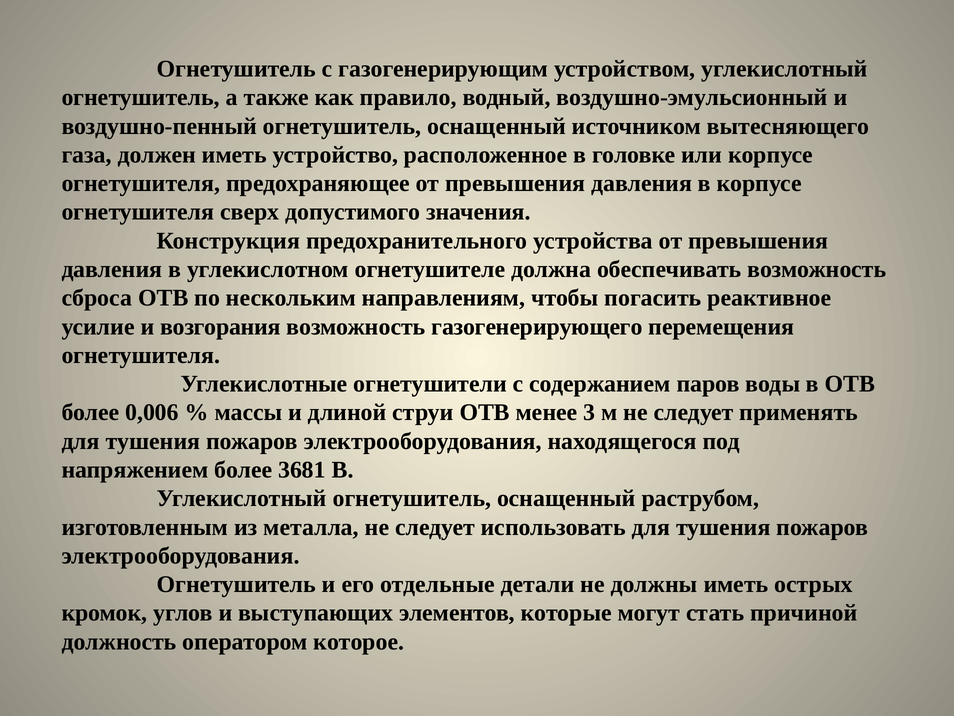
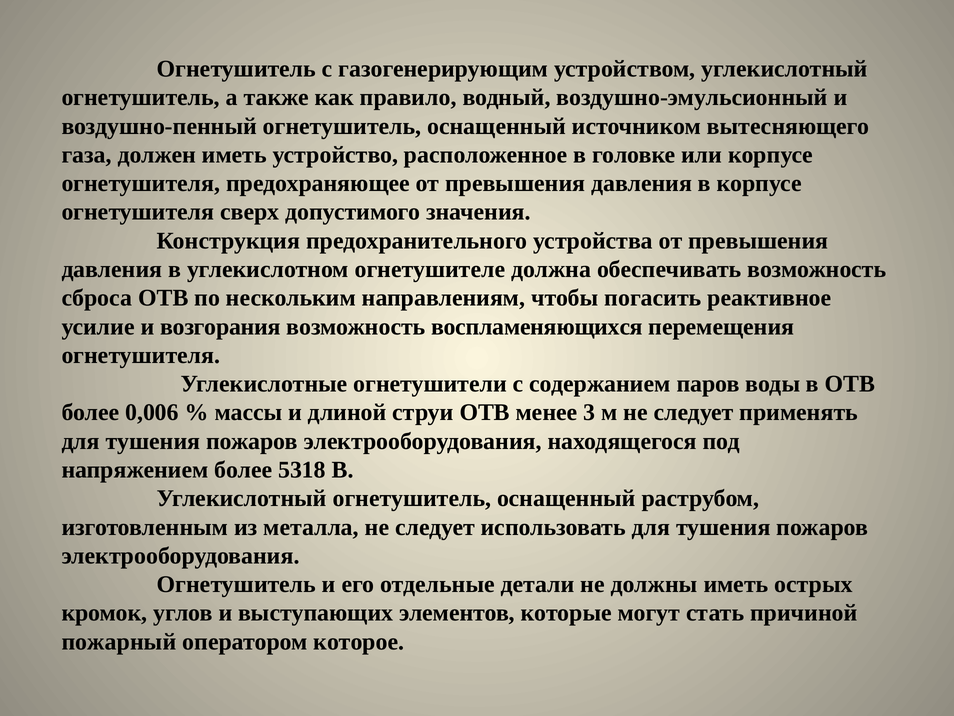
газогенерирующего: газогенерирующего -> воспламеняющихся (537, 326)
3681: 3681 -> 5318 (302, 470)
должность: должность -> пожарный (119, 641)
